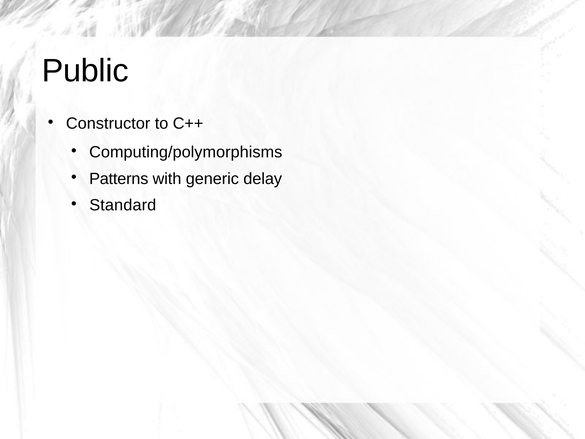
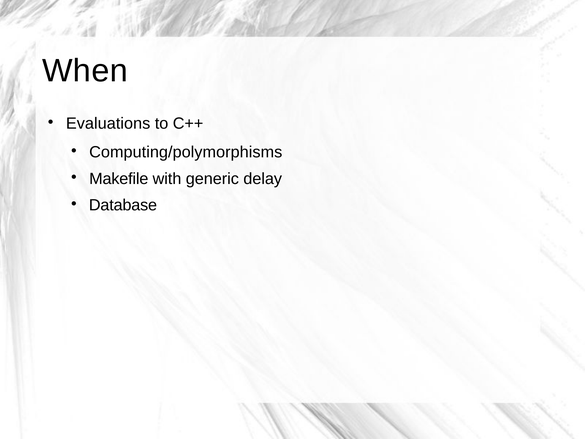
Public: Public -> When (85, 71)
Constructor: Constructor -> Evaluations (108, 123)
Patterns: Patterns -> Makefile (119, 179)
Standard: Standard -> Database (123, 205)
